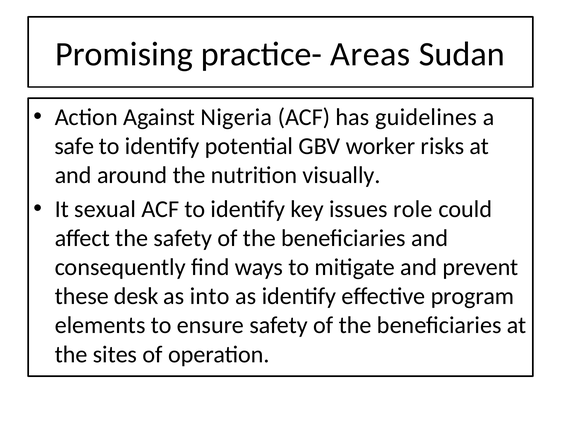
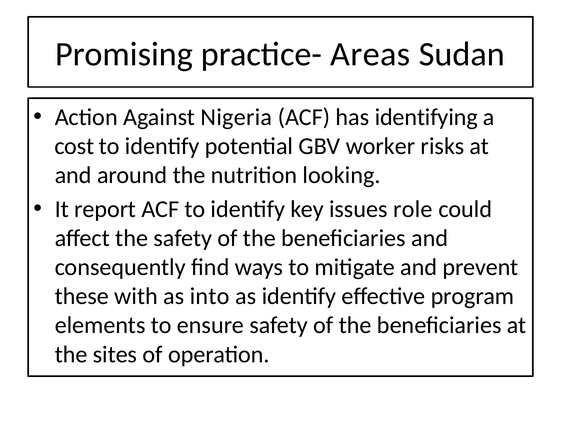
guidelines: guidelines -> identifying (426, 117)
safe: safe -> cost (74, 146)
visually: visually -> looking (342, 175)
sexual: sexual -> report (105, 209)
desk: desk -> with (136, 296)
